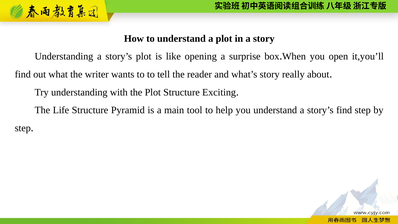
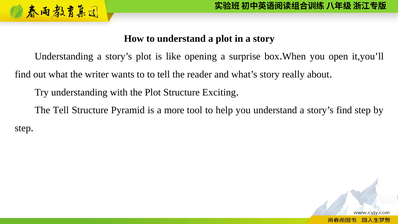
The Life: Life -> Tell (61, 110)
main: main -> more (174, 110)
